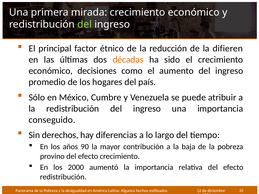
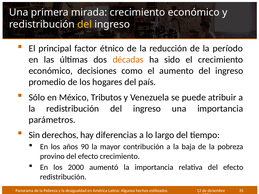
del colour: light green -> yellow (85, 24)
difieren: difieren -> período (228, 49)
Cumbre: Cumbre -> Tributos (106, 97)
conseguido: conseguido -> parámetros (52, 120)
